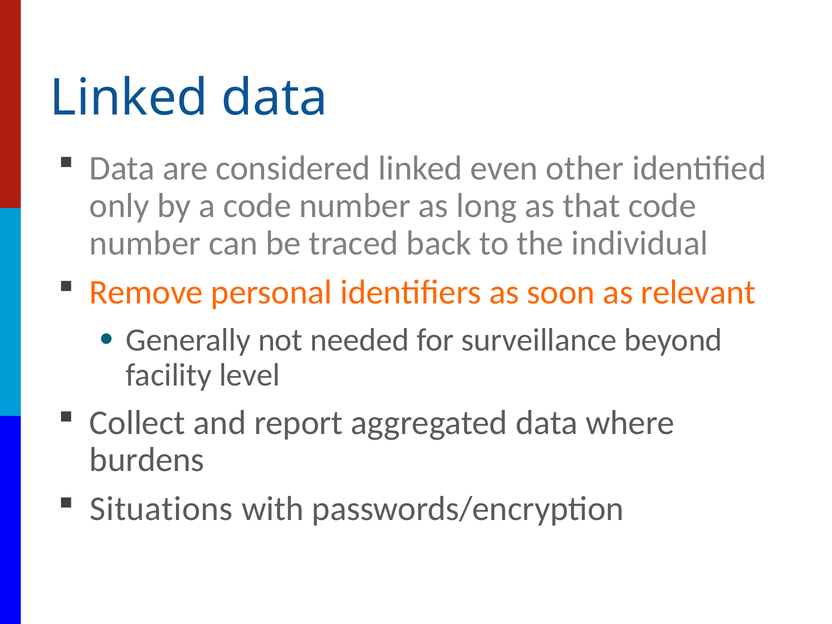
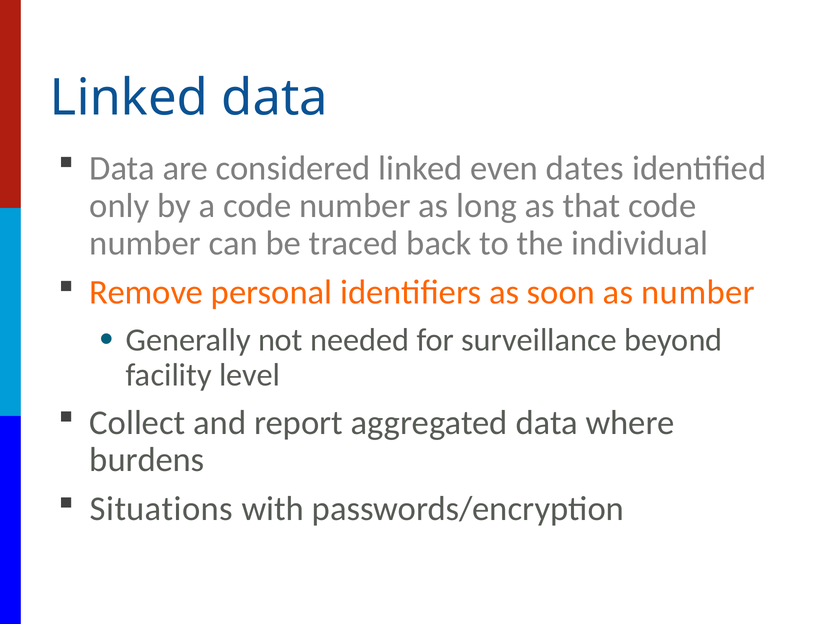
other: other -> dates (585, 168)
as relevant: relevant -> number (698, 292)
